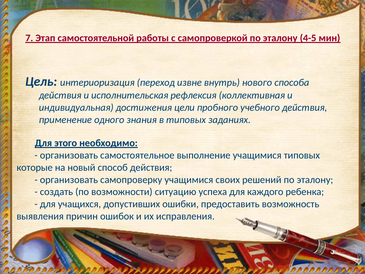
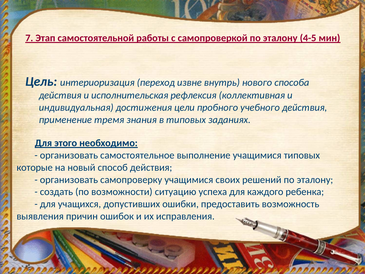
одного: одного -> тремя (109, 120)
